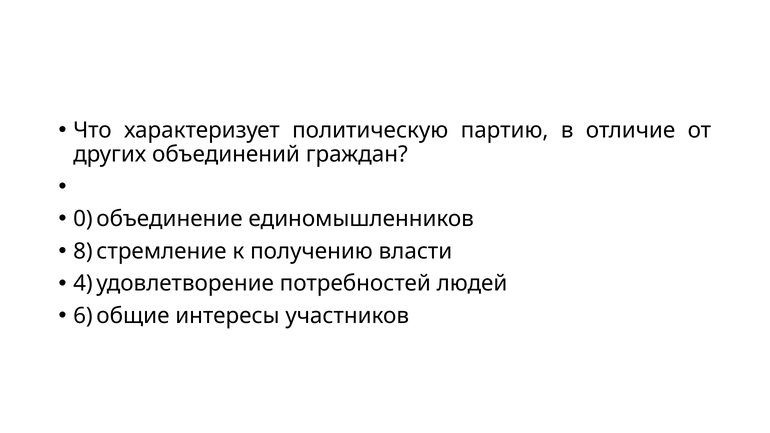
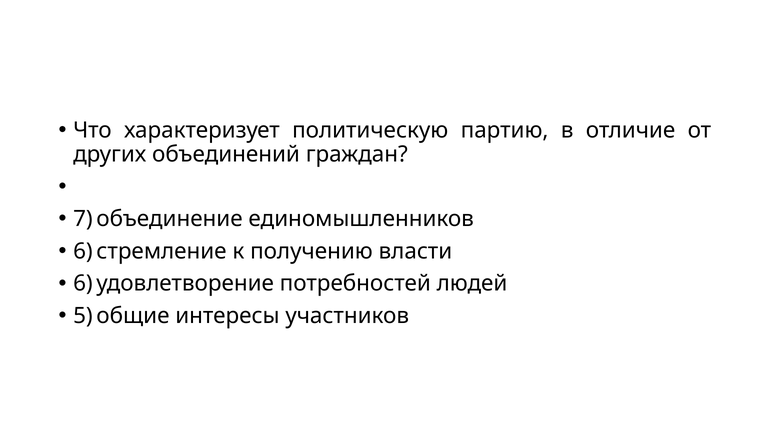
0: 0 -> 7 (83, 219)
8: 8 -> 6 (83, 251)
4: 4 -> 6 (83, 284)
6: 6 -> 5 (83, 316)
